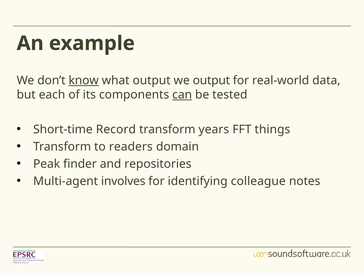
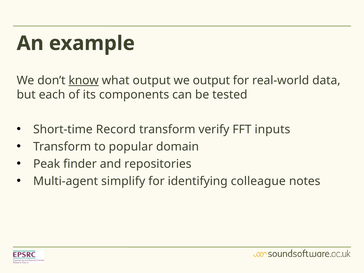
can underline: present -> none (182, 95)
years: years -> verify (214, 129)
things: things -> inputs (272, 129)
readers: readers -> popular (131, 147)
involves: involves -> simplify (123, 181)
